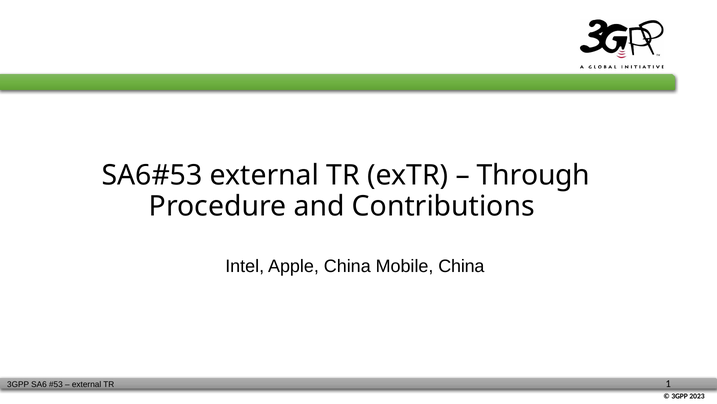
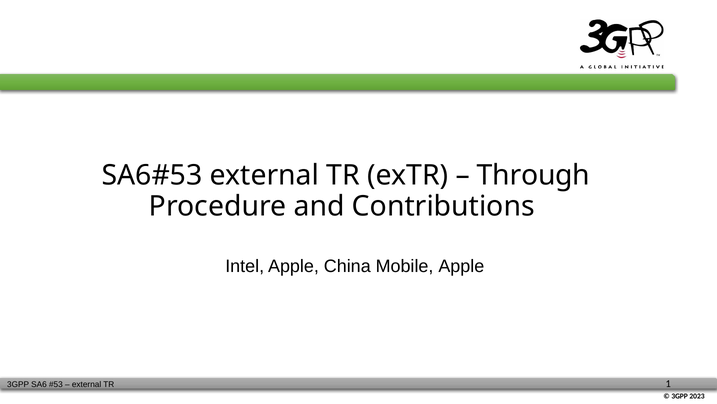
Mobile China: China -> Apple (461, 266)
